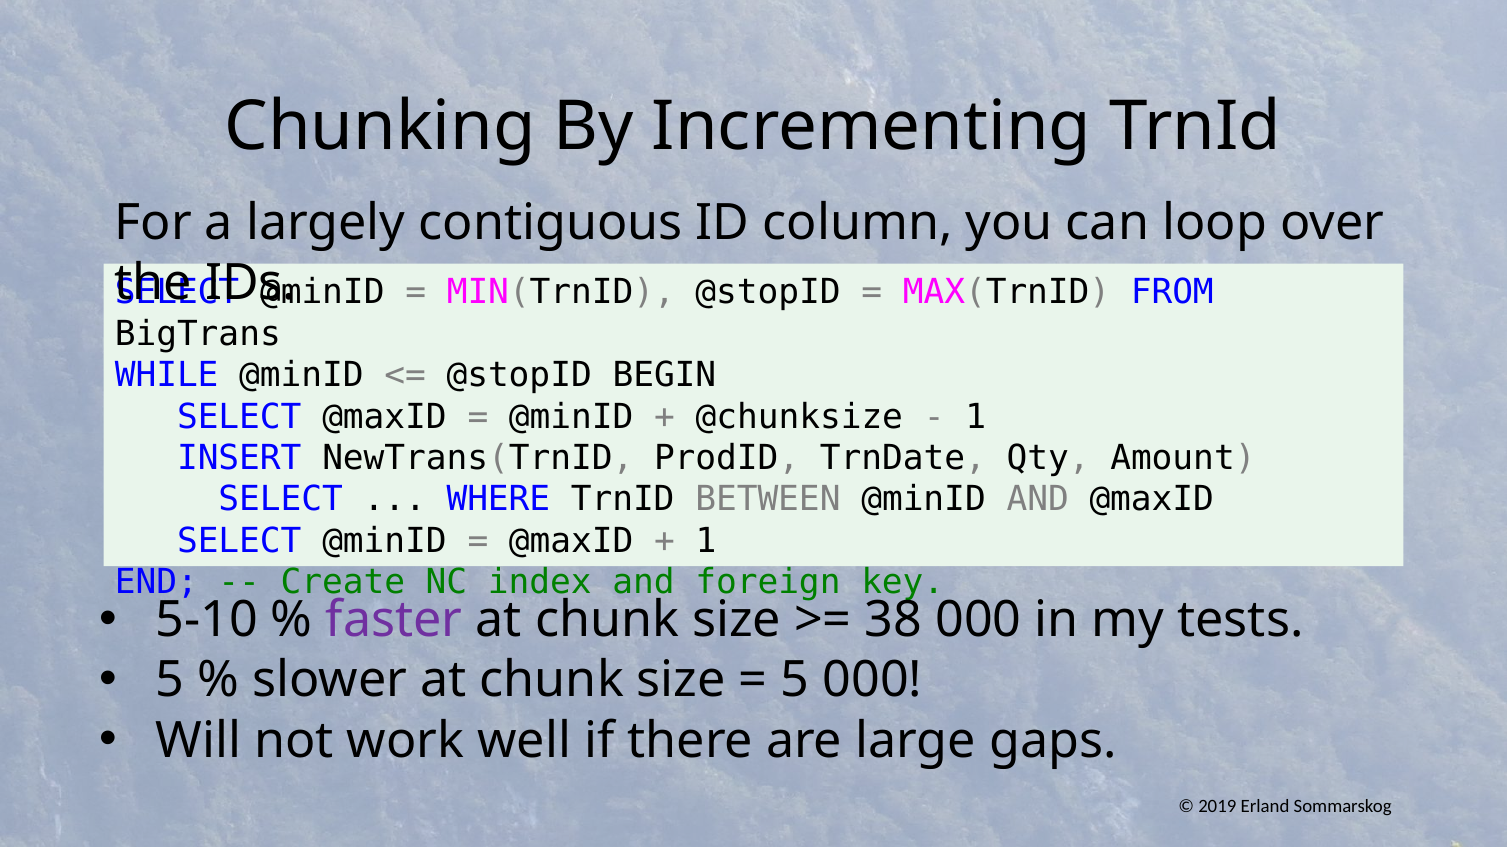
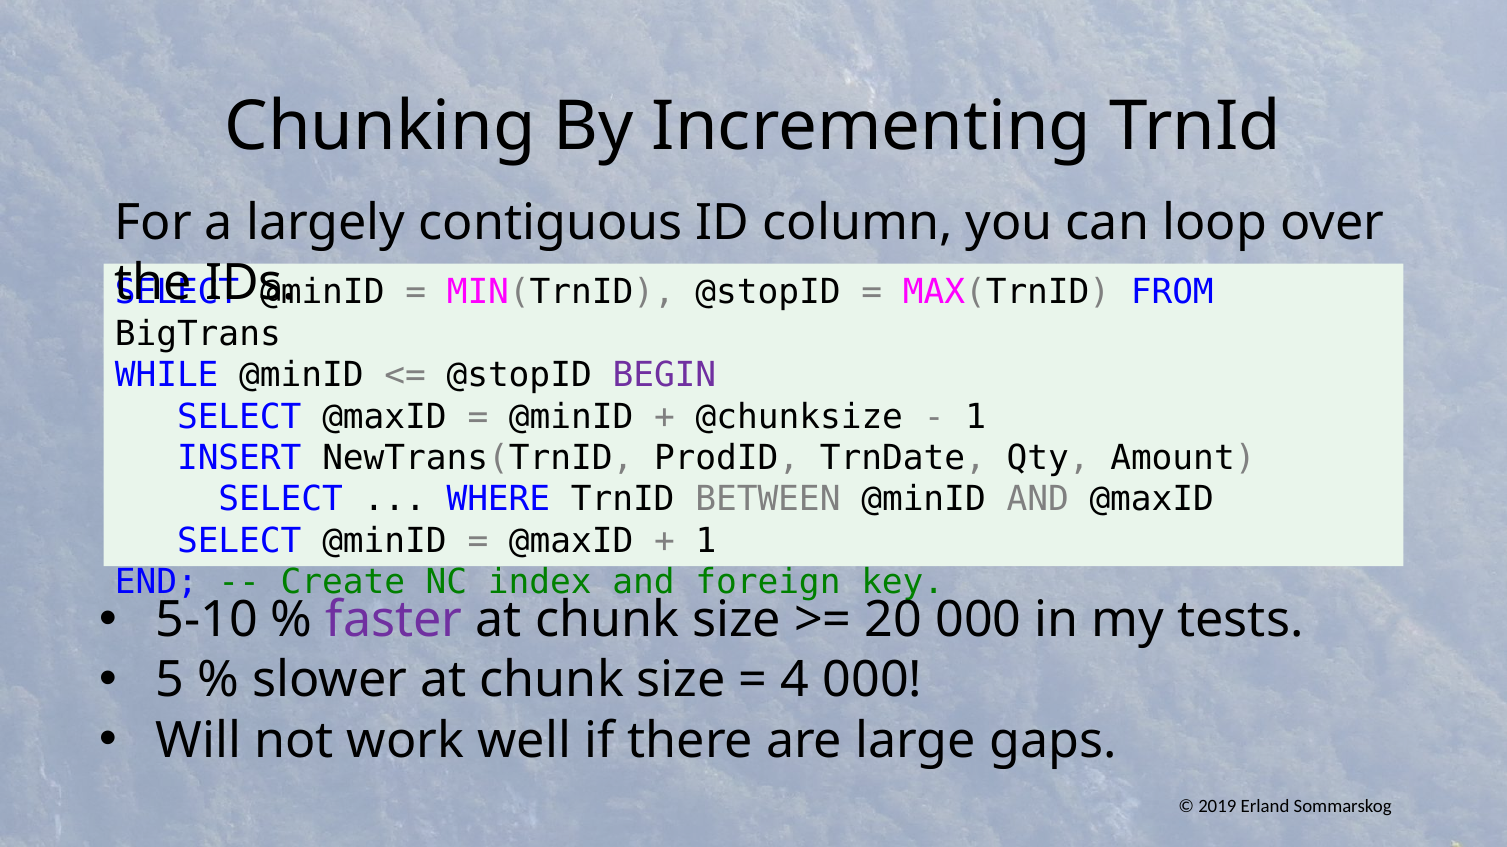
BEGIN colour: black -> purple (664, 376)
38: 38 -> 20 (893, 621)
5: 5 -> 4 (795, 681)
